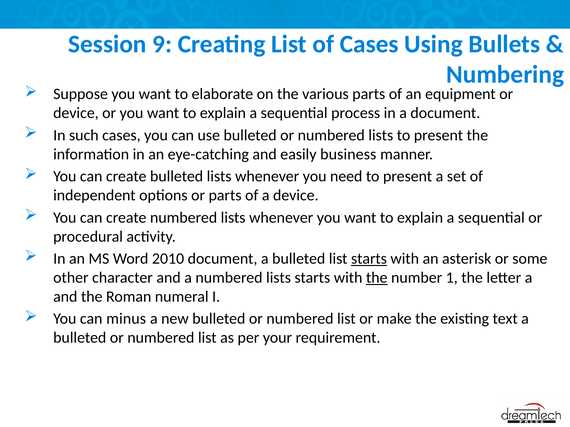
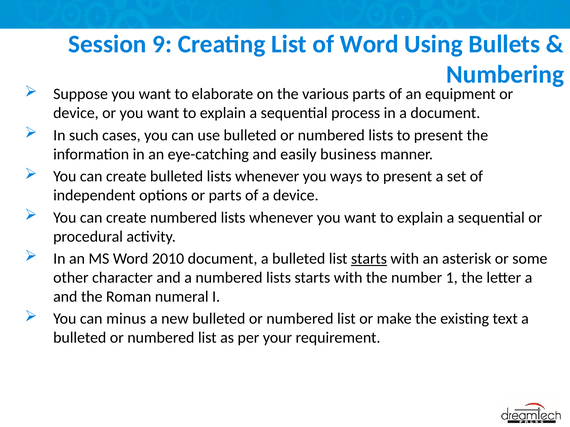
of Cases: Cases -> Word (369, 44)
need: need -> ways (346, 177)
the underline: present -> none (377, 278)
